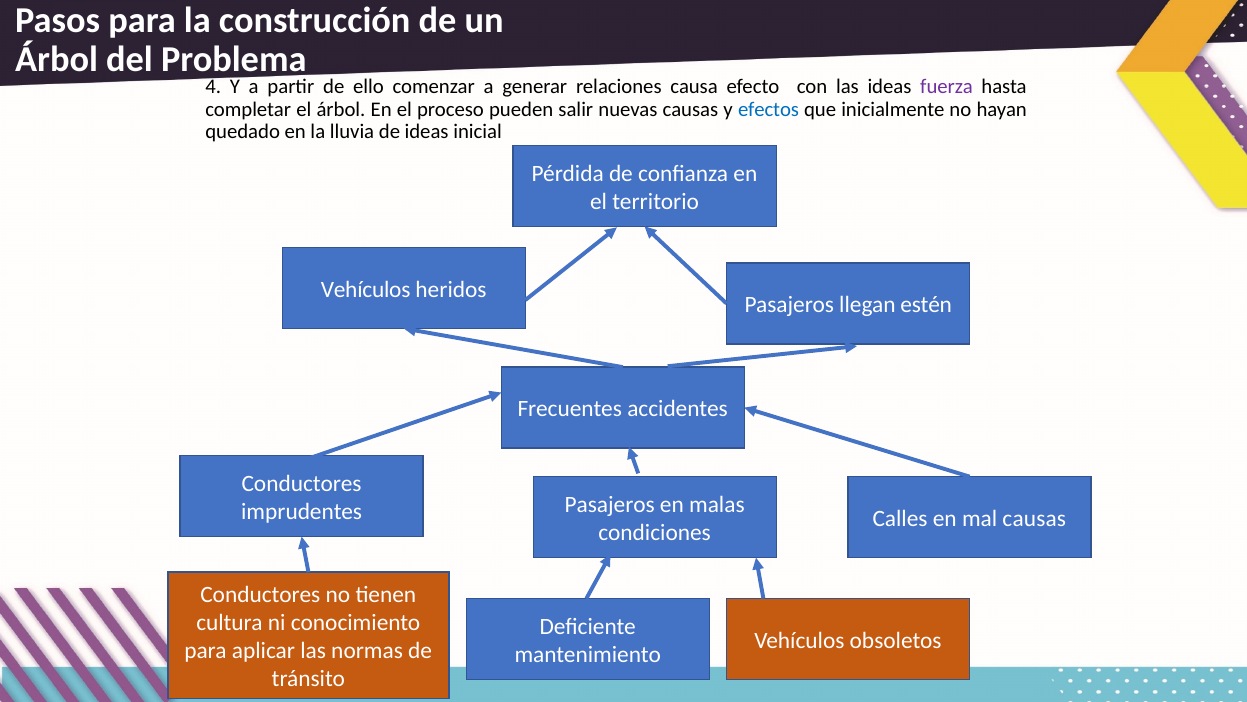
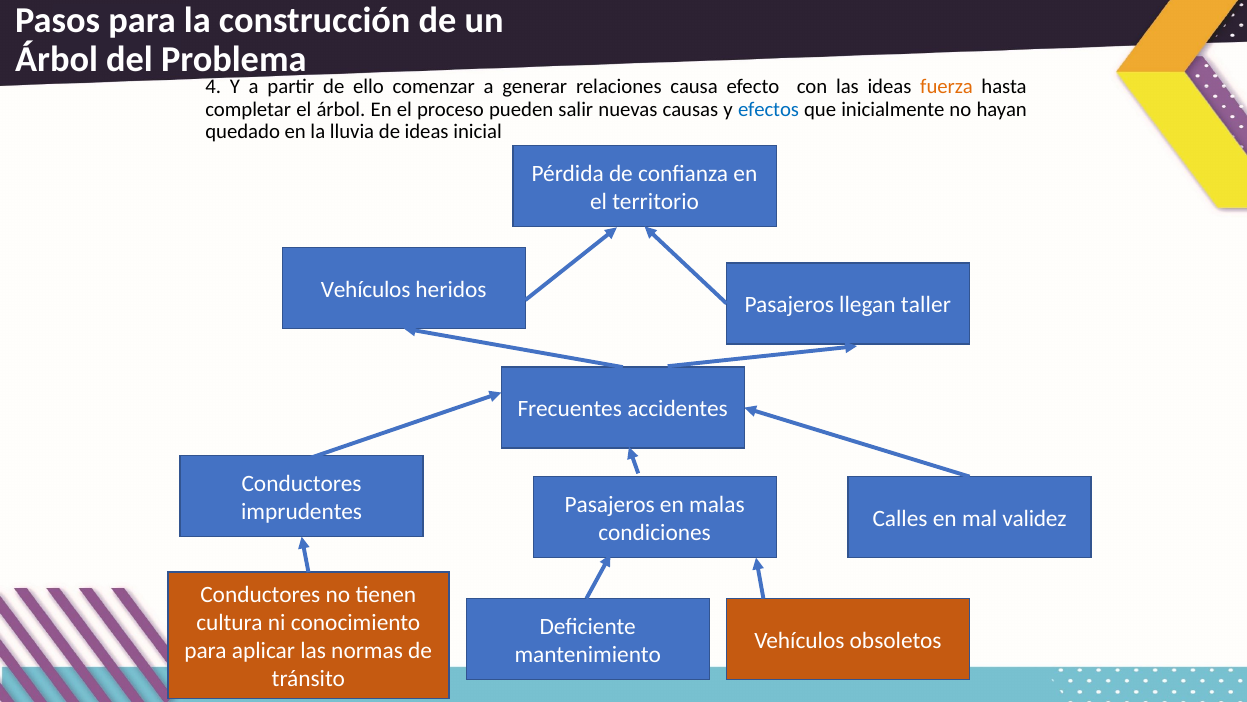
fuerza colour: purple -> orange (947, 87)
estén: estén -> taller (926, 305)
mal causas: causas -> validez (1034, 518)
